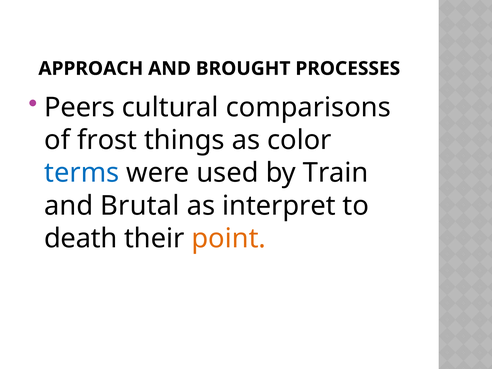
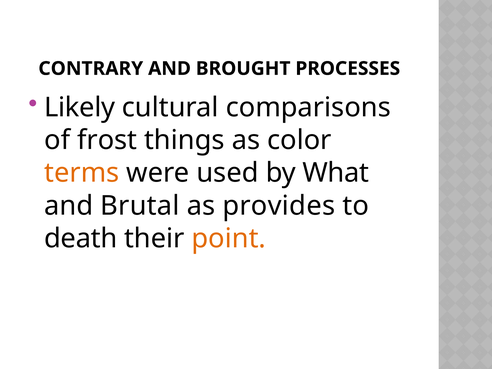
APPROACH: APPROACH -> CONTRARY (91, 69)
Peers: Peers -> Likely (80, 107)
terms colour: blue -> orange (82, 173)
Train: Train -> What (336, 173)
interpret: interpret -> provides (279, 206)
